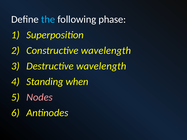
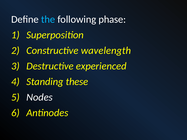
Destructive wavelength: wavelength -> experienced (101, 66)
when: when -> these (77, 82)
Nodes colour: pink -> white (40, 97)
